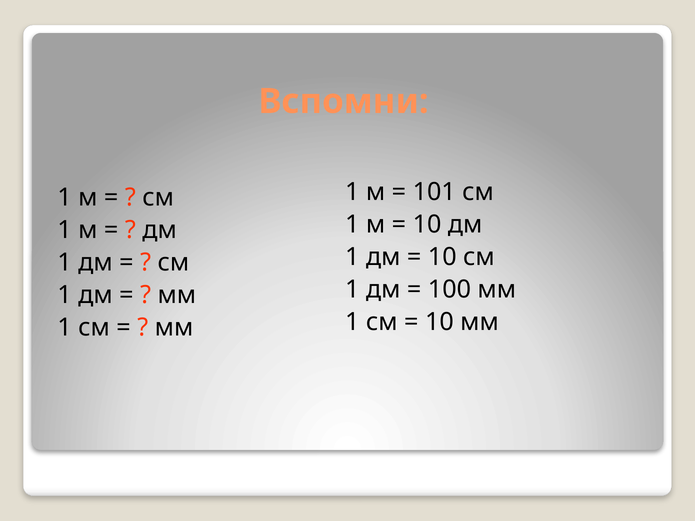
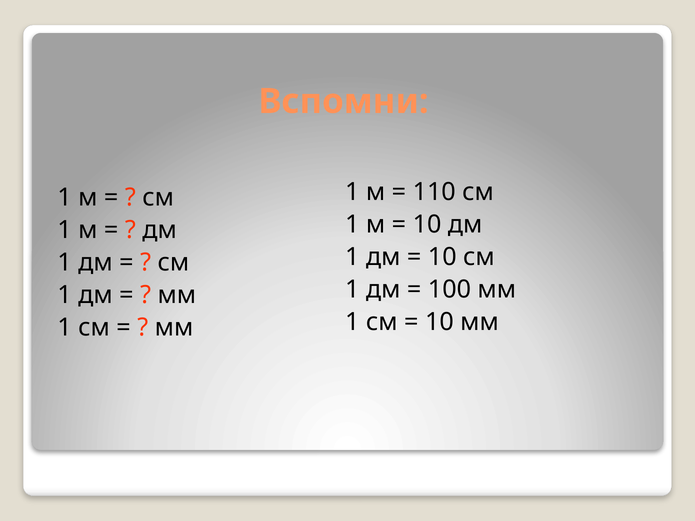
101: 101 -> 110 (434, 192)
